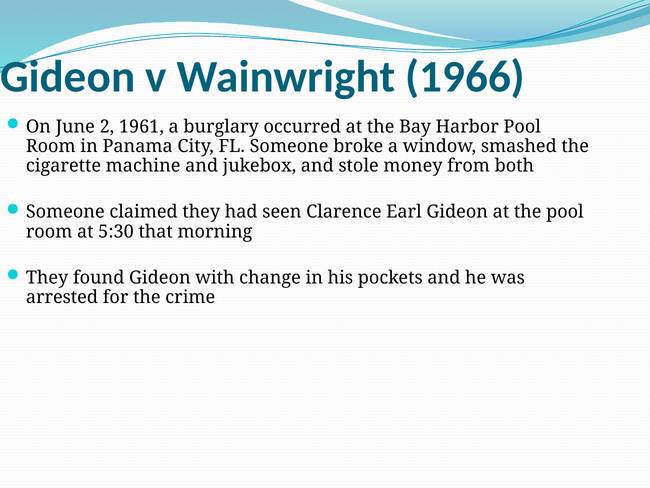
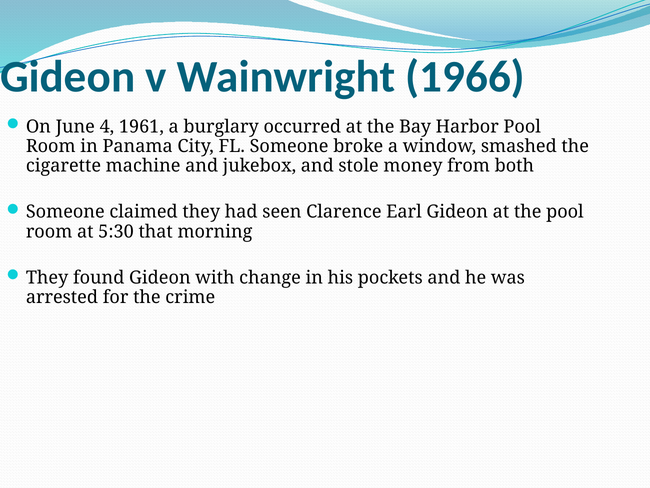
2: 2 -> 4 (107, 127)
